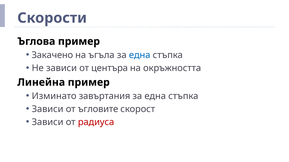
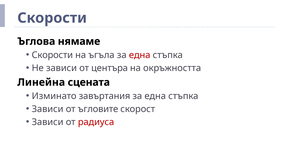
Ъглова пример: пример -> нямаме (79, 42)
Закачено: Закачено -> Скорости (52, 55)
една colour: blue -> red (140, 55)
Линейна пример: пример -> сцената (89, 83)
